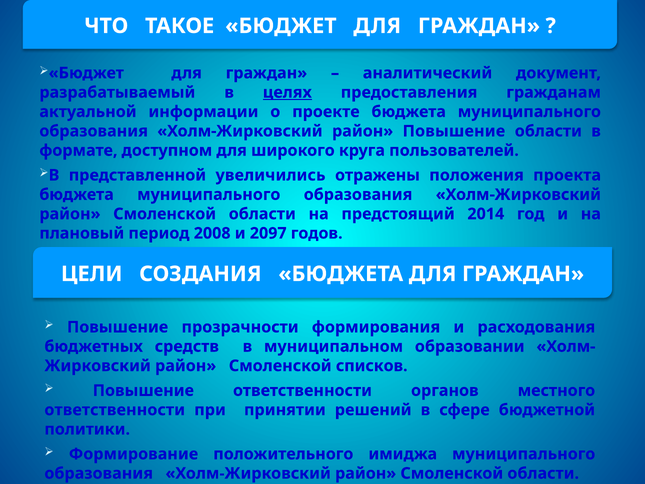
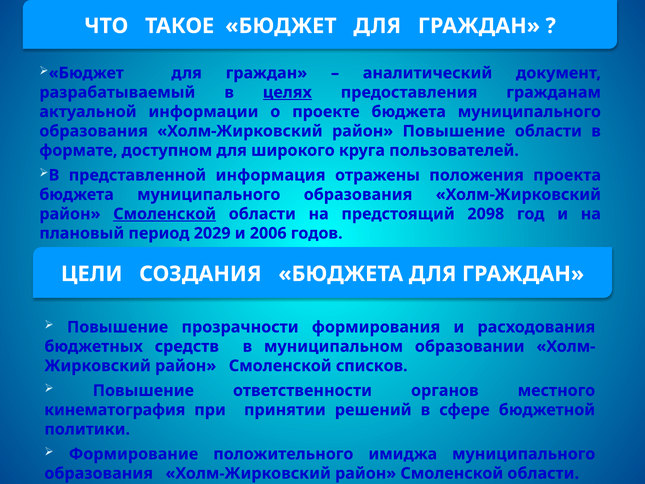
увеличились: увеличились -> информация (271, 175)
Смоленской underline: none -> present (165, 214)
2014: 2014 -> 2098 (486, 214)
2008: 2008 -> 2029 (212, 233)
2097: 2097 -> 2006 (268, 233)
ответственности: ответственности -> кинематография (115, 410)
